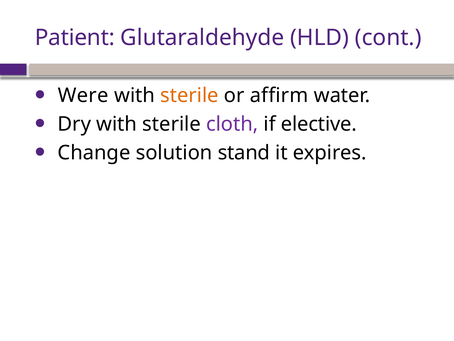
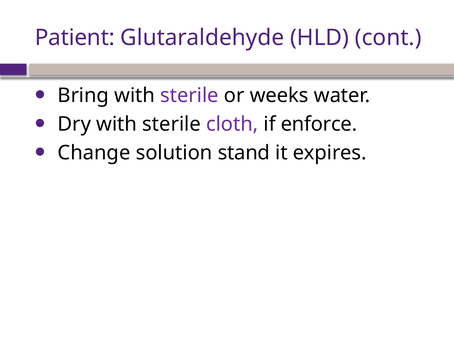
Were: Were -> Bring (83, 95)
sterile colour: orange -> purple (189, 95)
affirm: affirm -> weeks (279, 95)
elective: elective -> enforce (319, 124)
